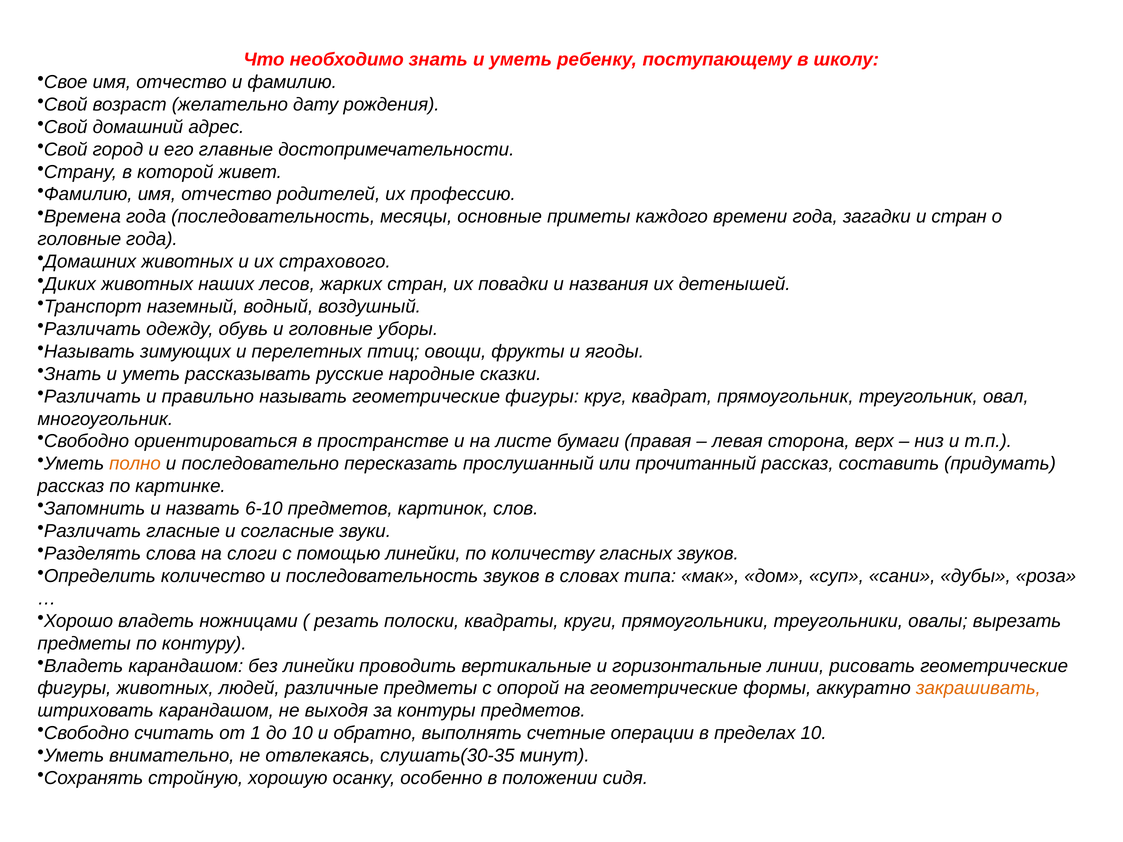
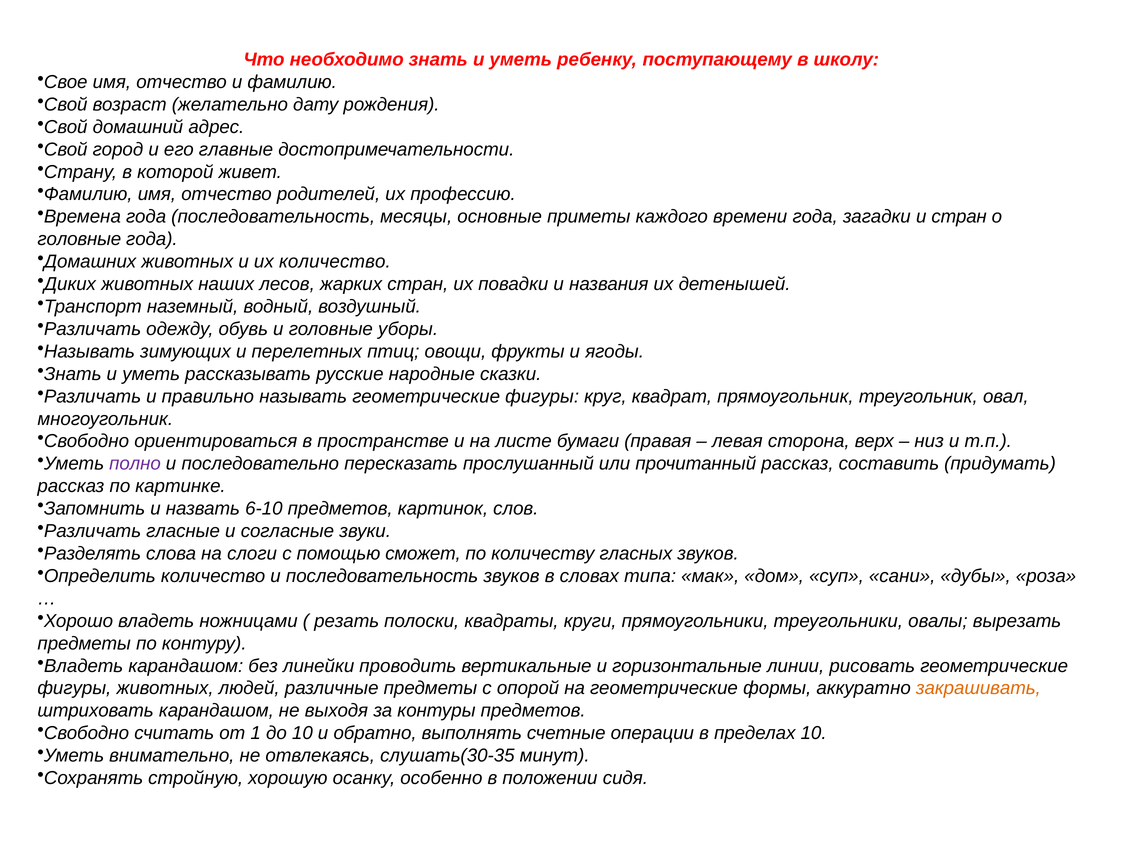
их страхового: страхового -> количество (335, 262)
полно colour: orange -> purple (135, 464)
помощью линейки: линейки -> сможет (423, 554)
